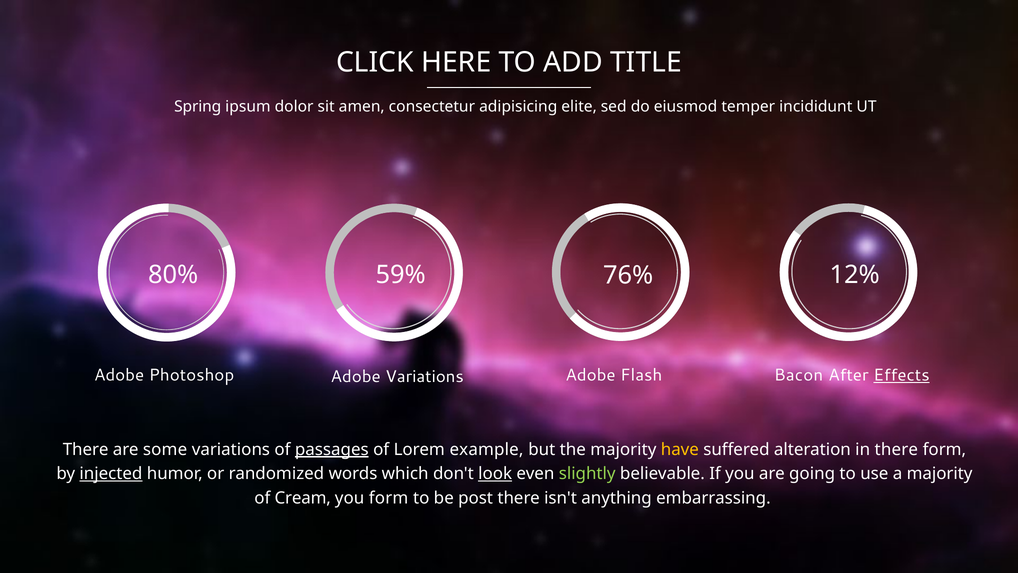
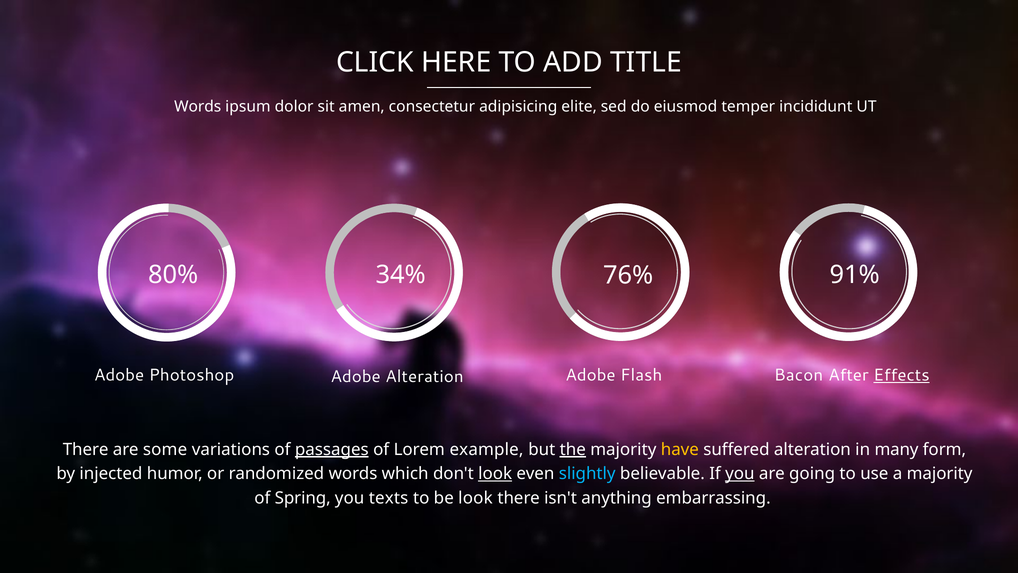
Spring: Spring -> Words (198, 107)
59%: 59% -> 34% (401, 275)
12%: 12% -> 91% (855, 275)
Adobe Variations: Variations -> Alteration (425, 376)
the underline: none -> present (573, 449)
in there: there -> many (896, 449)
injected underline: present -> none (111, 474)
slightly colour: light green -> light blue (587, 474)
you underline: none -> present (740, 474)
Cream: Cream -> Spring (303, 498)
you form: form -> texts (389, 498)
be post: post -> look (475, 498)
